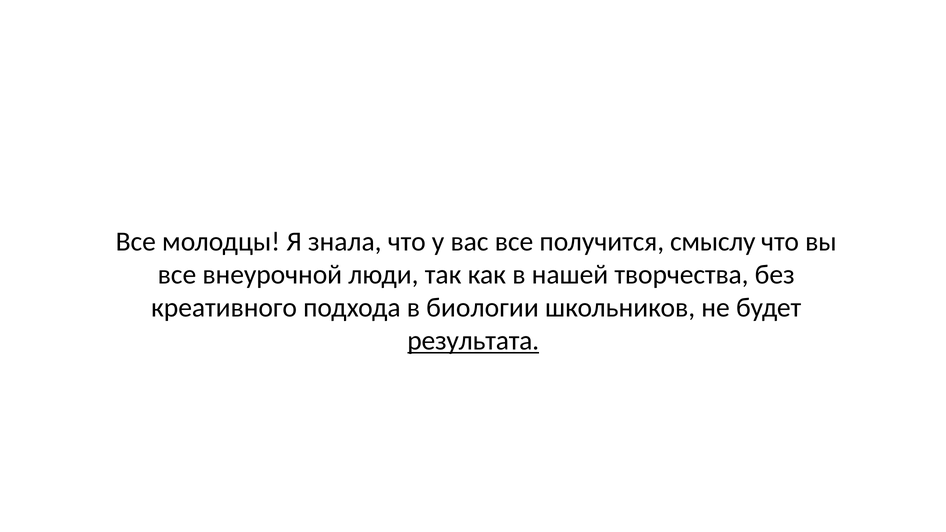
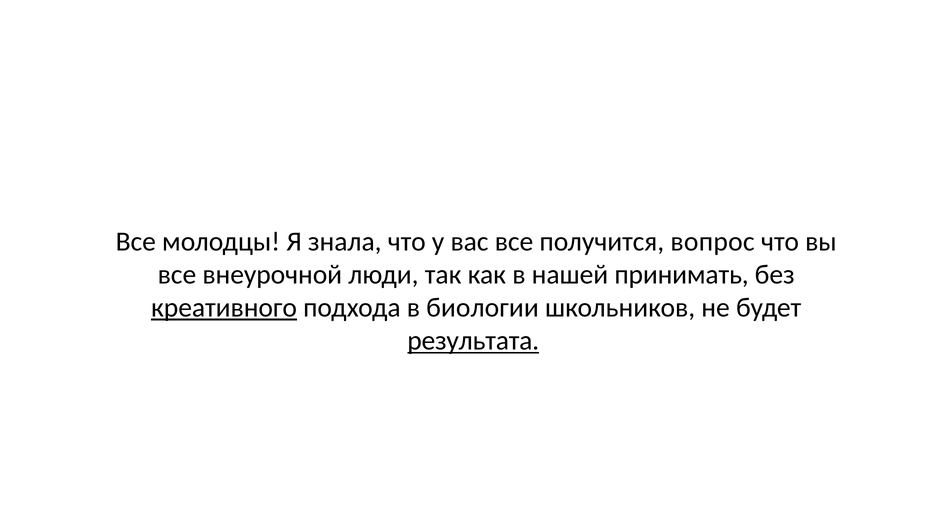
смыслу: смыслу -> вопрос (713, 241)
творчества: творчества -> принимать (682, 275)
креативного underline: none -> present (224, 308)
